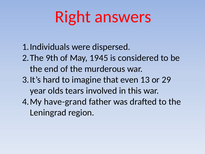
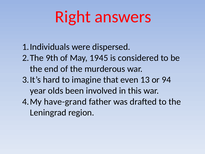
29: 29 -> 94 (166, 80)
tears: tears -> been (75, 91)
